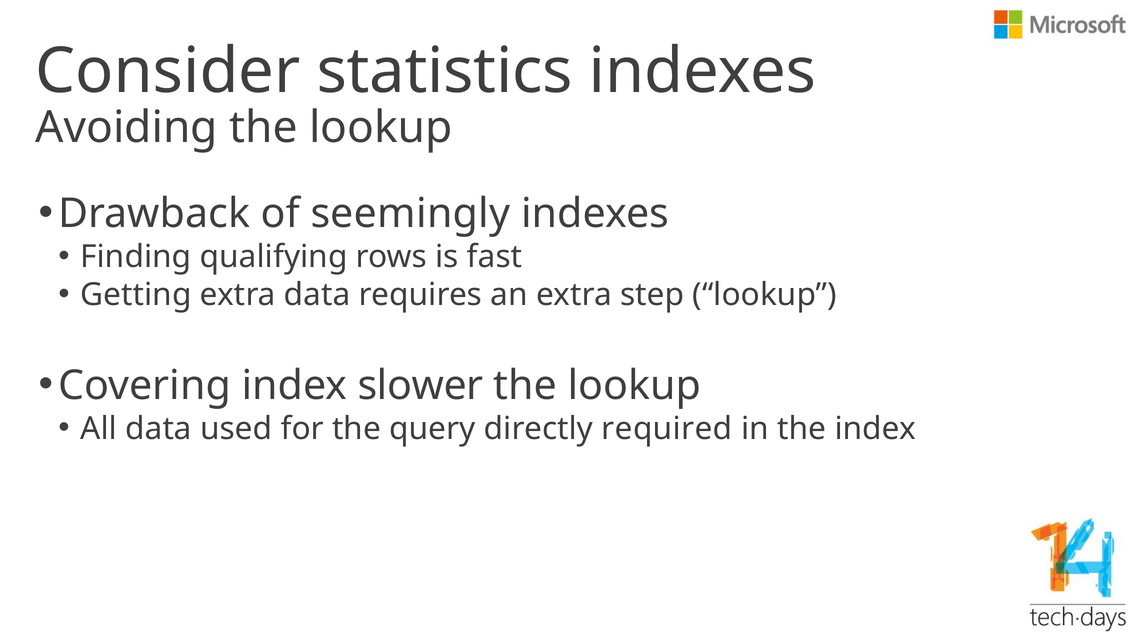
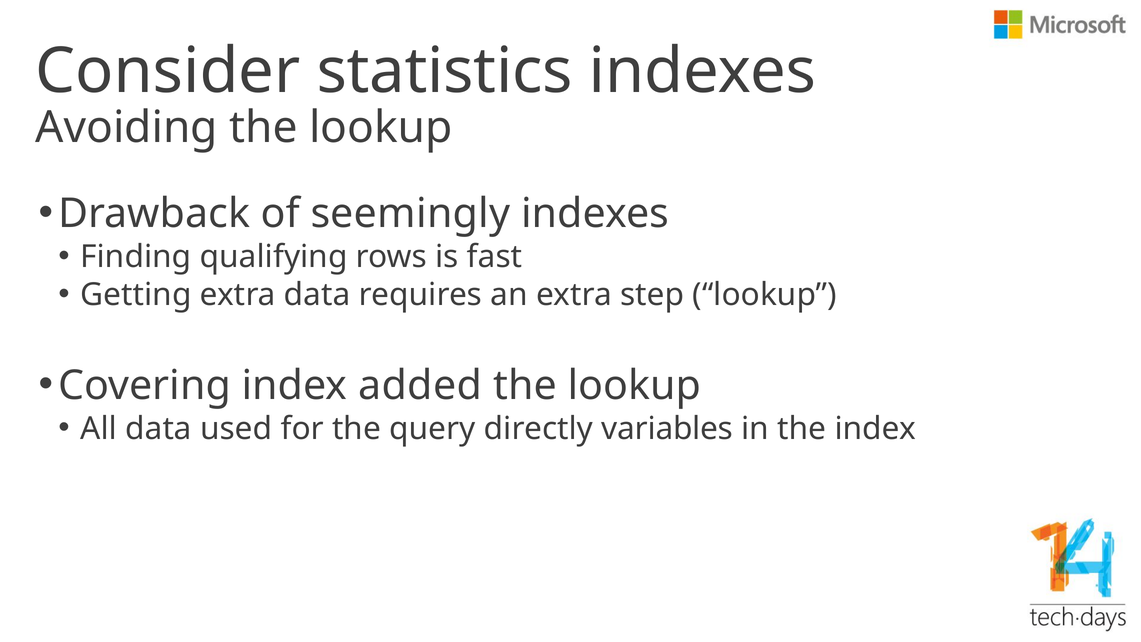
slower: slower -> added (420, 385)
required: required -> variables (667, 429)
